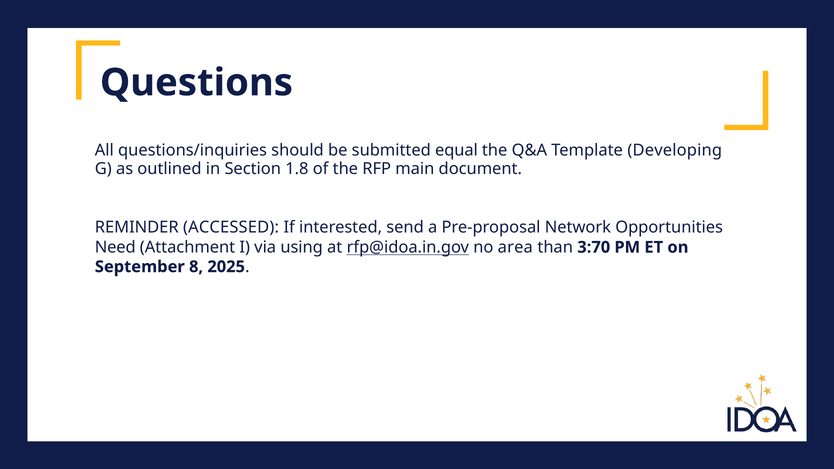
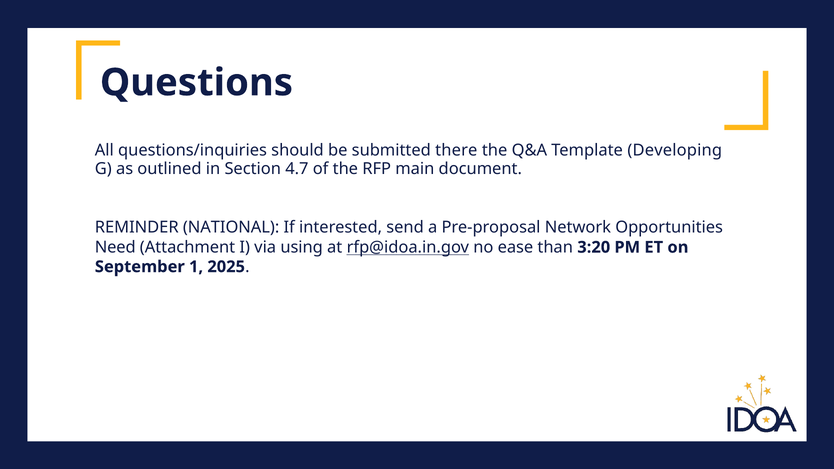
equal: equal -> there (456, 150)
1.8: 1.8 -> 4.7 (297, 169)
ACCESSED: ACCESSED -> NATIONAL (231, 227)
area: area -> ease (515, 247)
3:70: 3:70 -> 3:20 (594, 247)
8: 8 -> 1 (196, 267)
